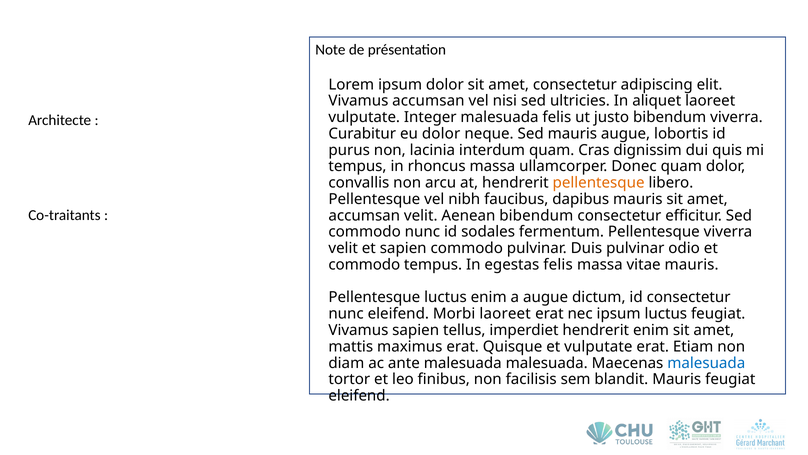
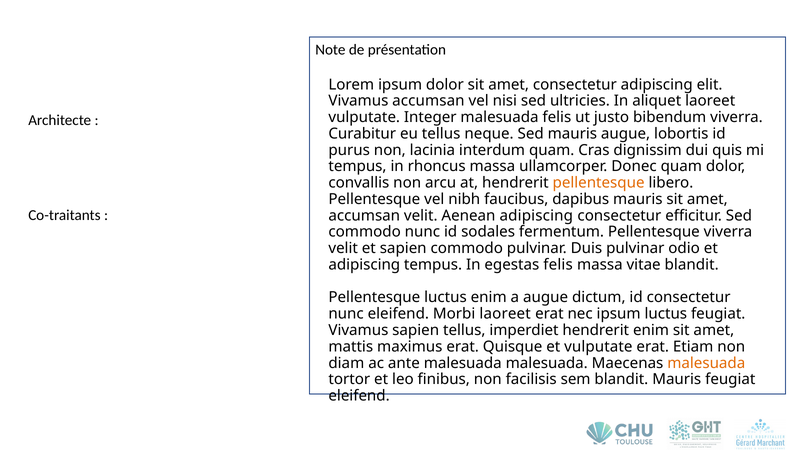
eu dolor: dolor -> tellus (441, 134)
Aenean bibendum: bibendum -> adipiscing (536, 215)
commodo: commodo -> adipiscing (364, 264)
vitae mauris: mauris -> blandit (692, 264)
malesuada colour: blue -> orange (706, 363)
